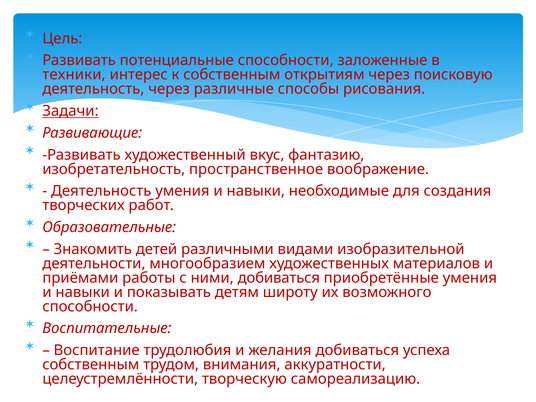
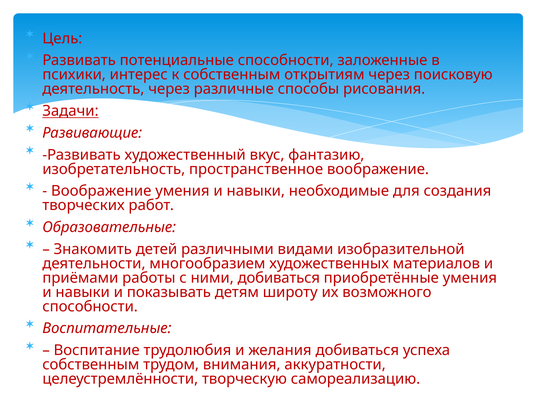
техники: техники -> психики (74, 75)
Деятельность: Деятельность -> Воображение (101, 191)
